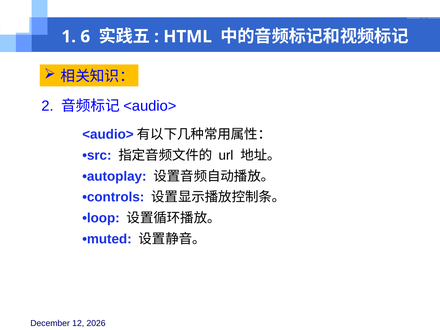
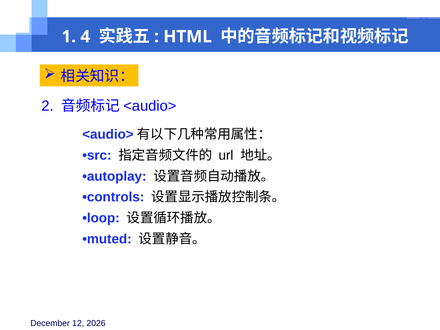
6: 6 -> 4 (85, 37)
